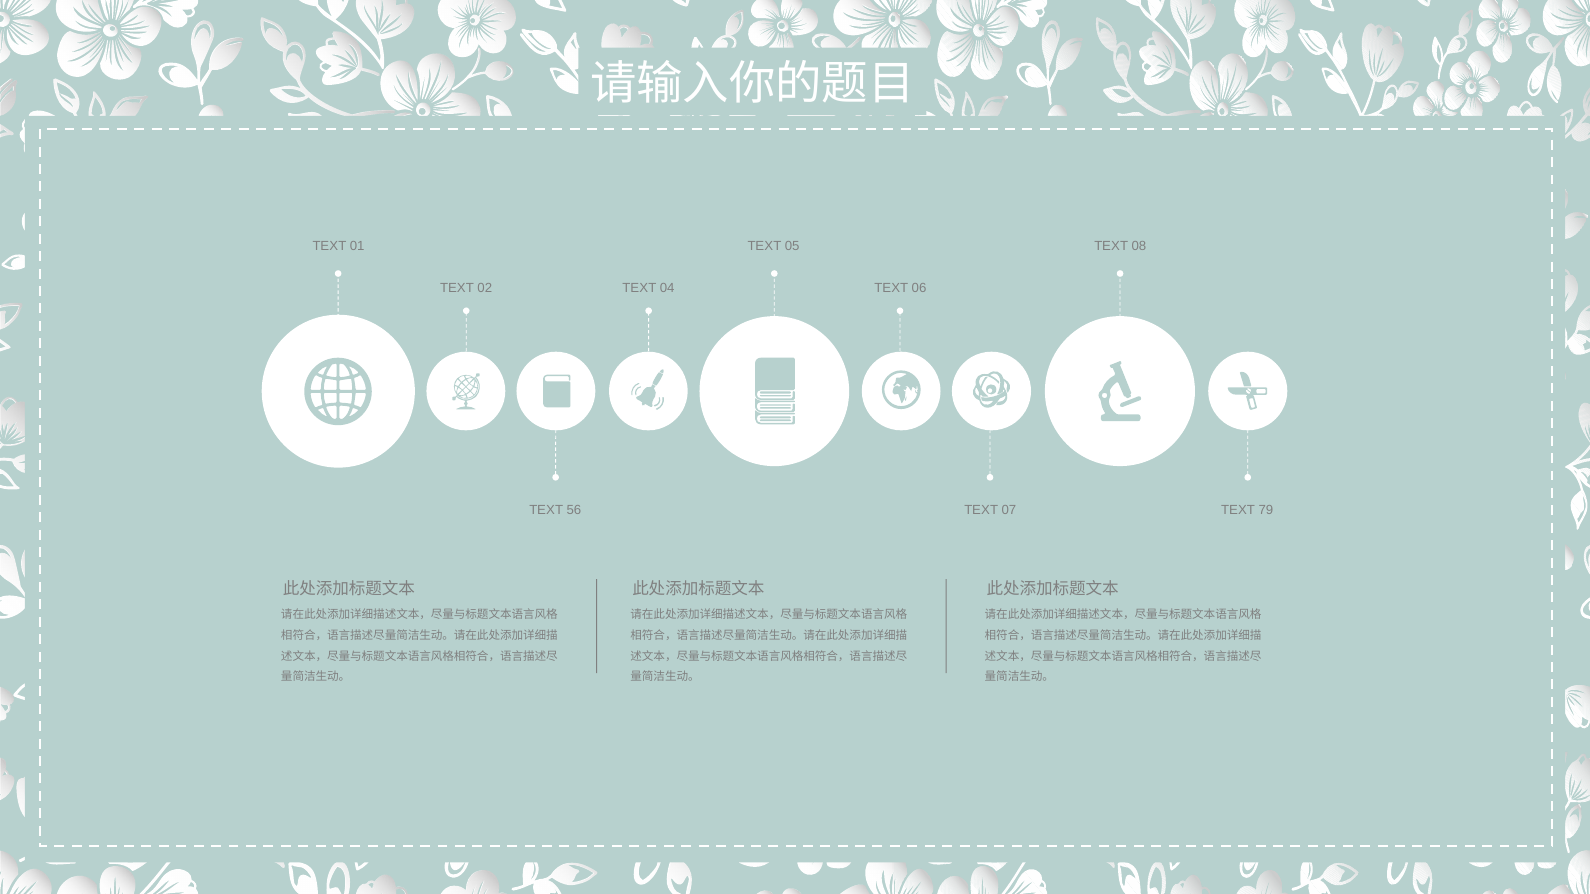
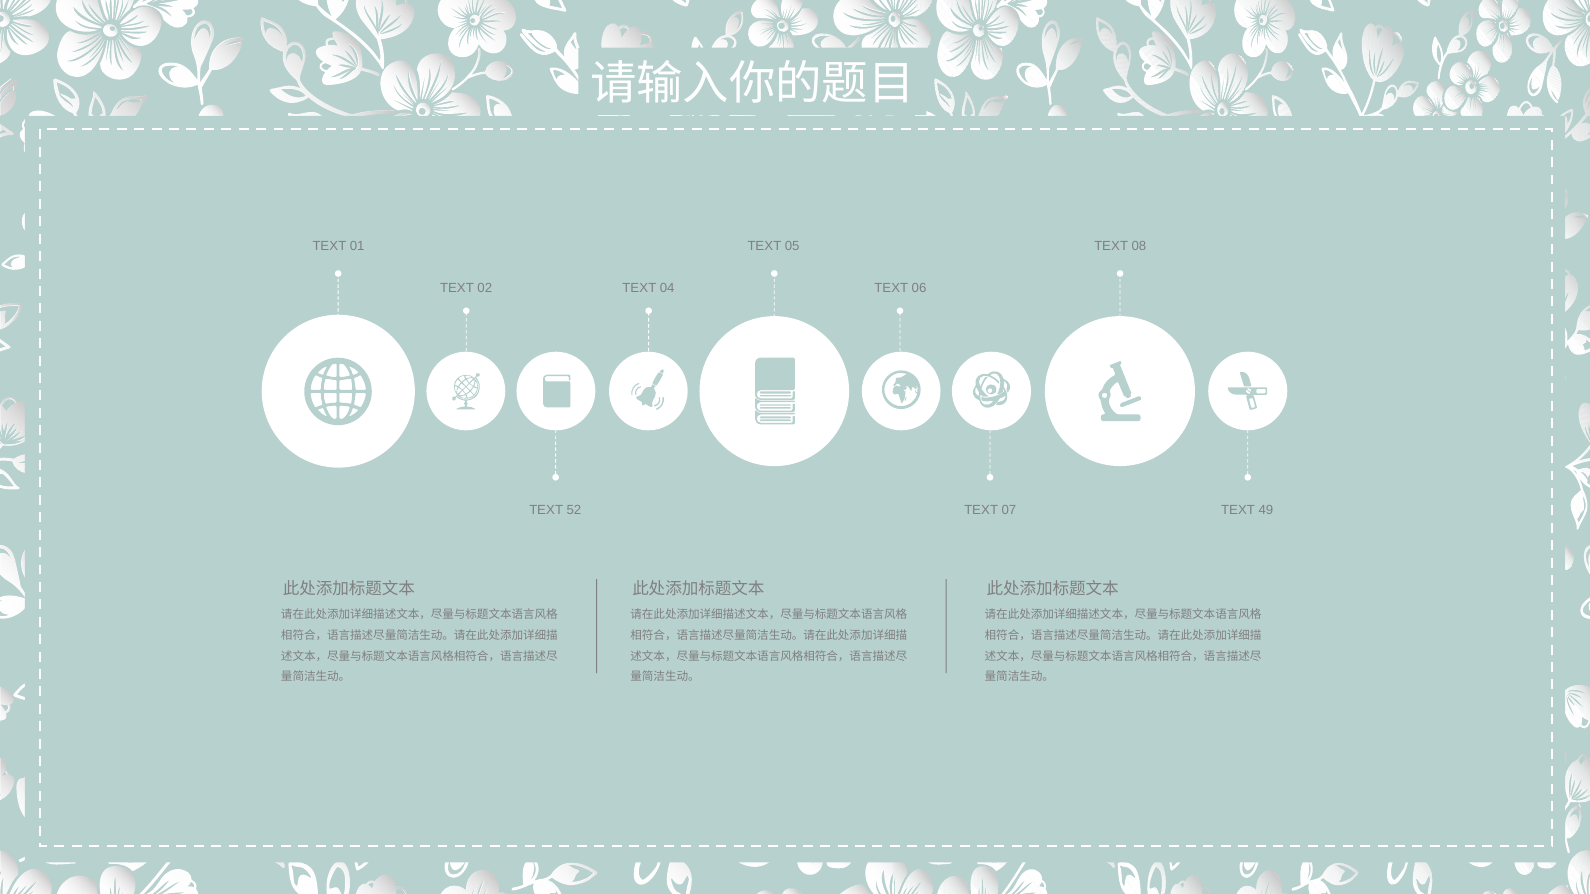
56: 56 -> 52 (574, 510)
79: 79 -> 49 (1266, 510)
